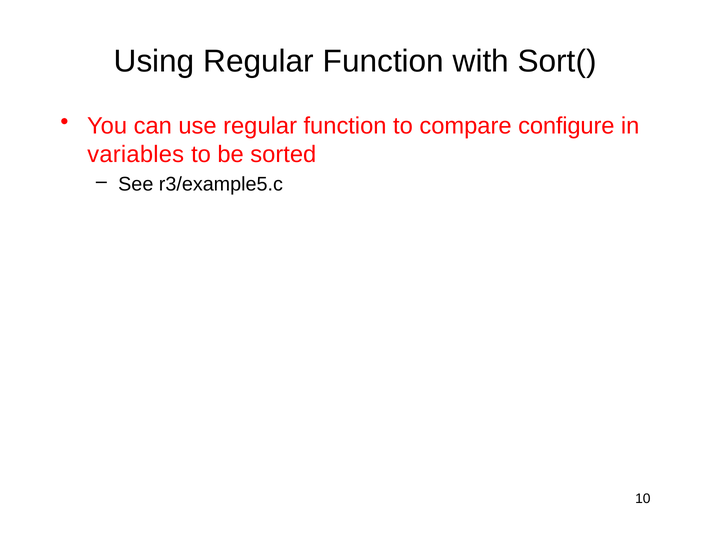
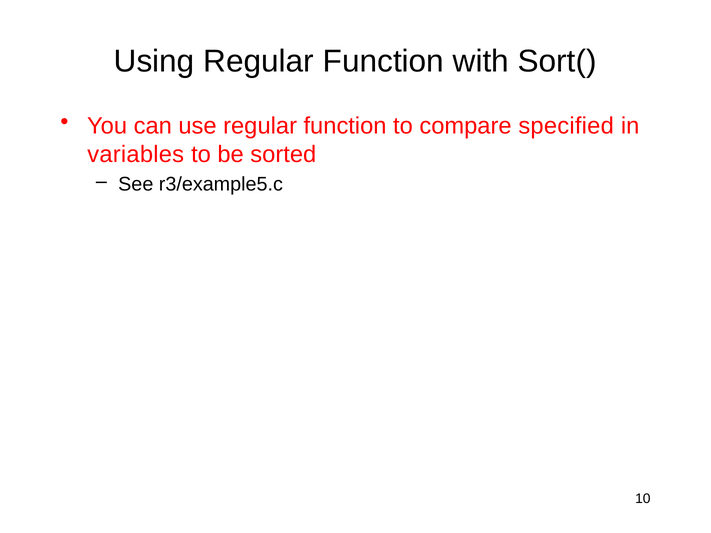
configure: configure -> specified (566, 126)
